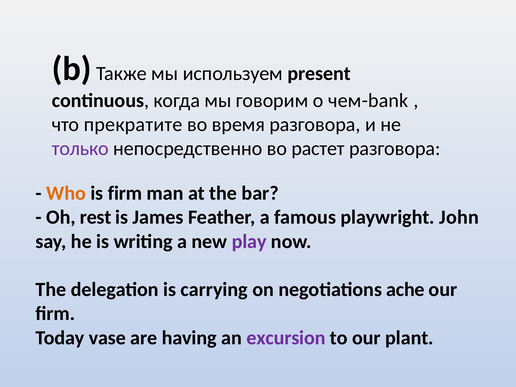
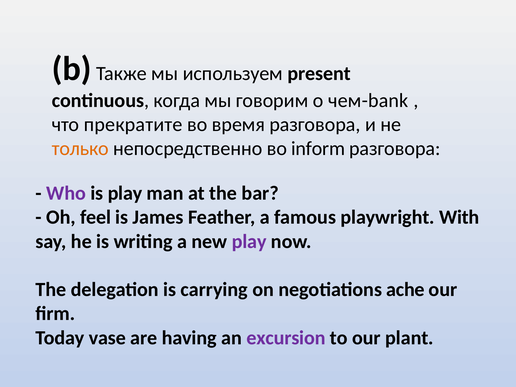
только colour: purple -> orange (80, 149)
растет: растет -> inform (318, 149)
Who colour: orange -> purple (66, 193)
is firm: firm -> play (125, 193)
rest: rest -> feel (96, 217)
John: John -> With (459, 217)
